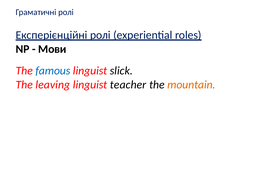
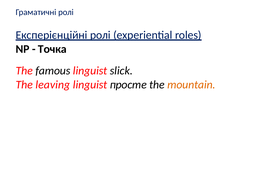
Мови: Мови -> Точка (52, 49)
famous colour: blue -> black (53, 71)
teacher: teacher -> просте (128, 85)
